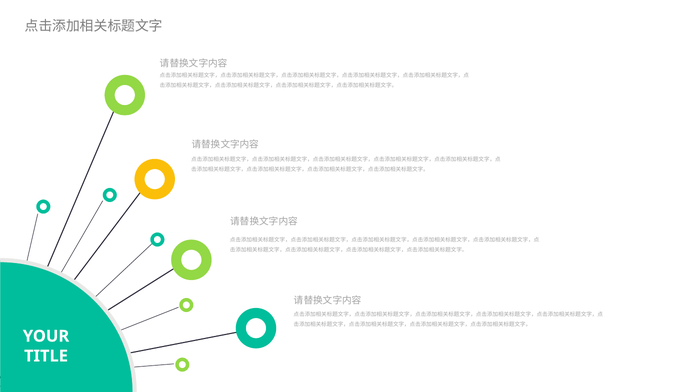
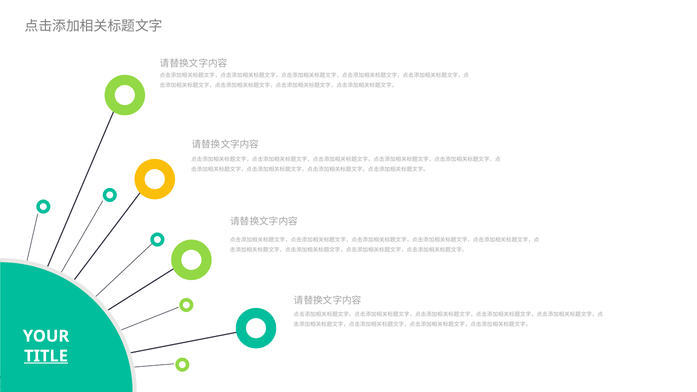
TITLE underline: none -> present (46, 356)
